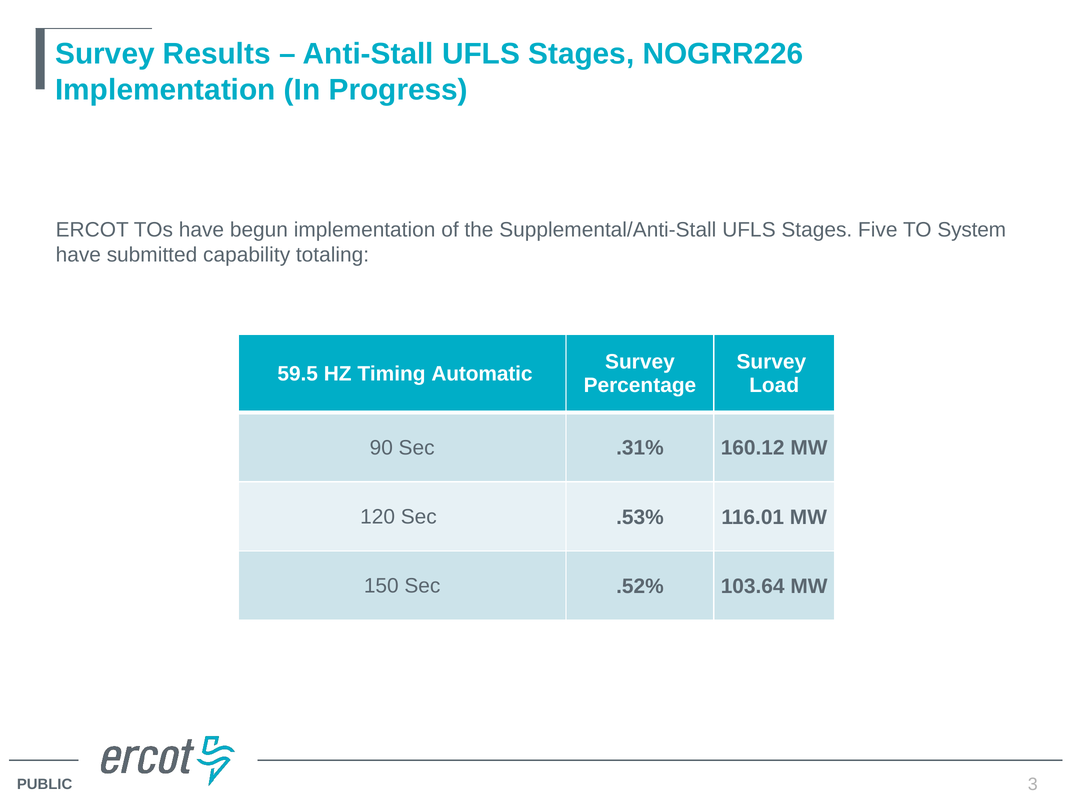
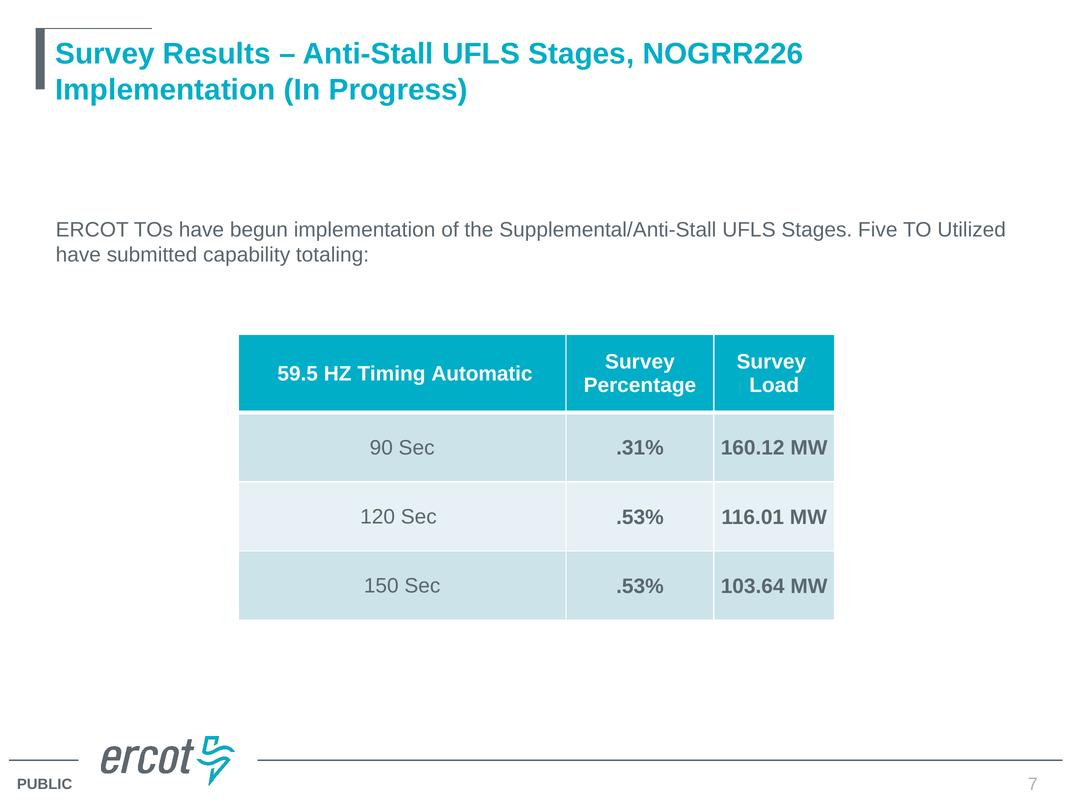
System: System -> Utilized (972, 230)
150 Sec .52%: .52% -> .53% (640, 586)
3: 3 -> 7 (1033, 784)
